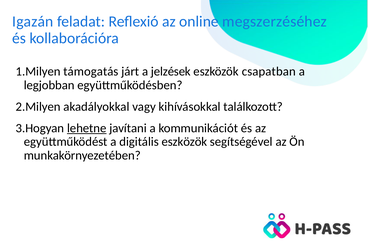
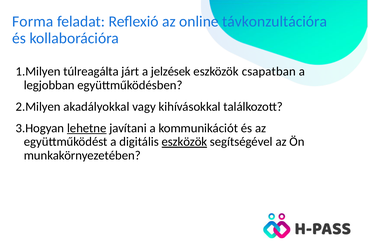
Igazán: Igazán -> Forma (33, 21)
megszerzéséhez: megszerzéséhez -> távkonzultációra (275, 21)
támogatás: támogatás -> túlreagálta (91, 71)
eszközök underline: none -> present (184, 142)
